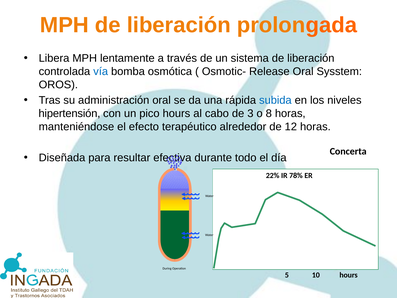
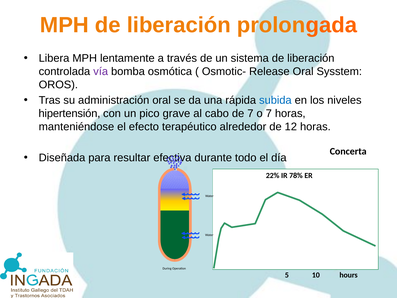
vía colour: blue -> purple (101, 71)
pico hours: hours -> grave (176, 113)
de 3: 3 -> 7 (250, 113)
o 8: 8 -> 7 (269, 113)
